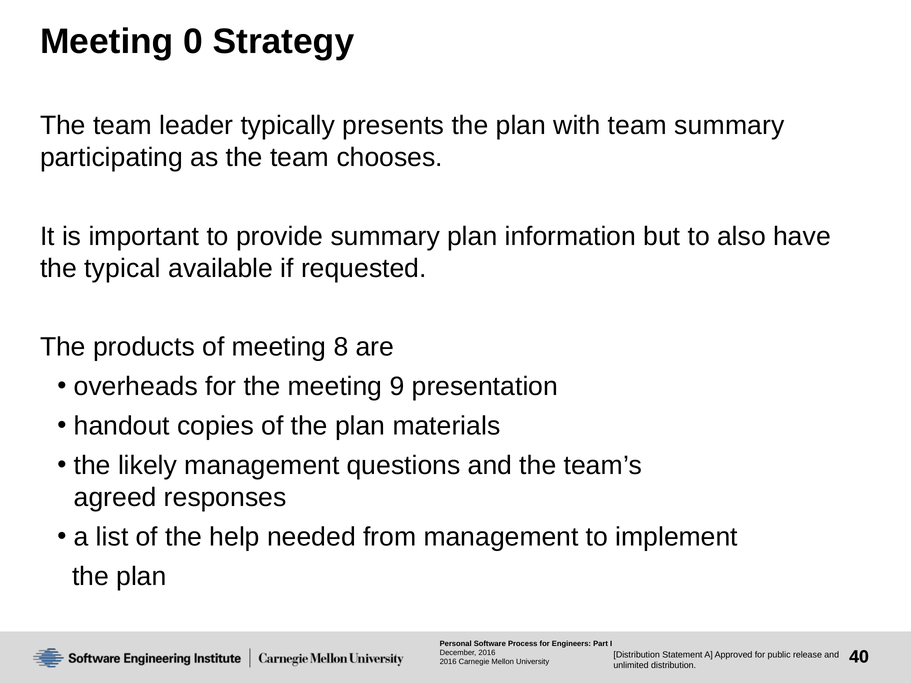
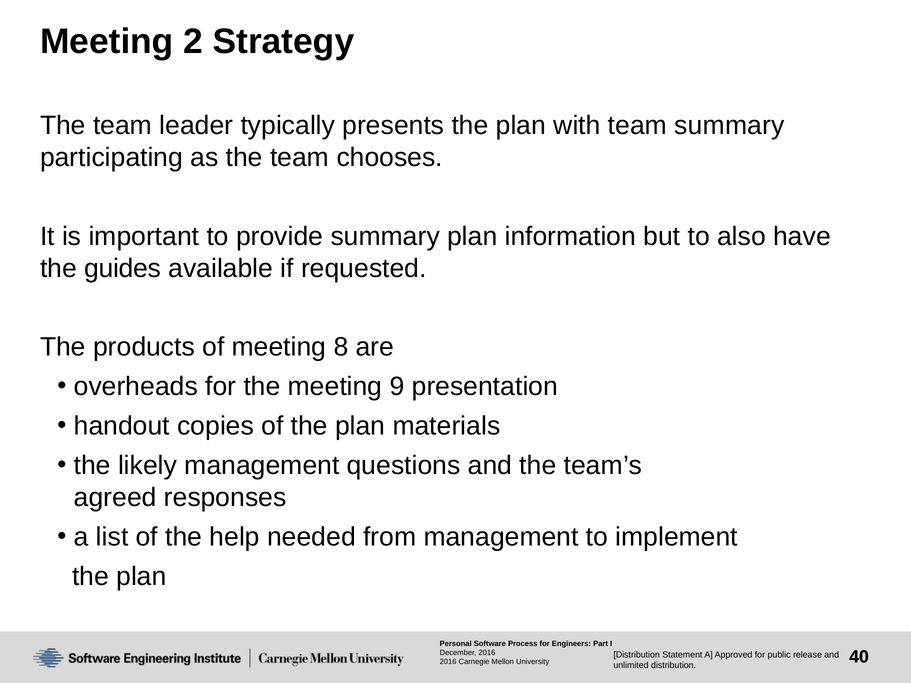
0: 0 -> 2 (193, 42)
typical: typical -> guides (123, 268)
